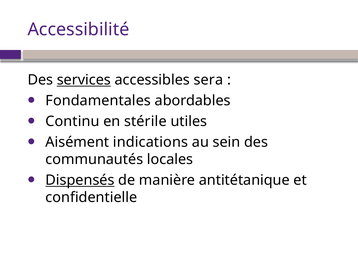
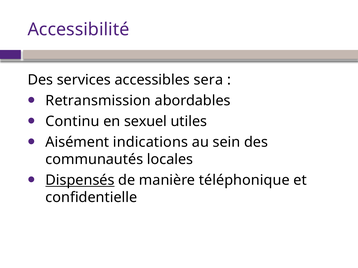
services underline: present -> none (84, 80)
Fondamentales: Fondamentales -> Retransmission (98, 101)
stérile: stérile -> sexuel (146, 122)
antitétanique: antitétanique -> téléphonique (244, 181)
